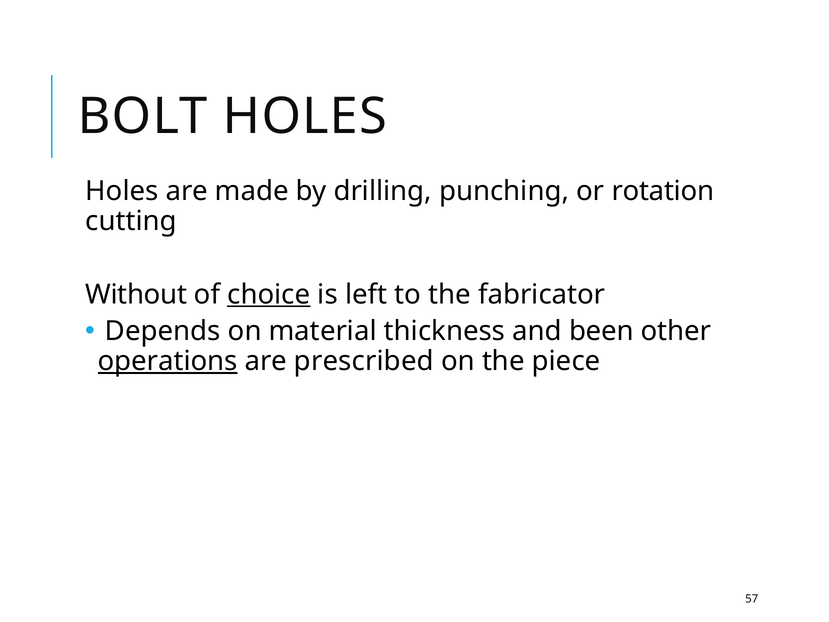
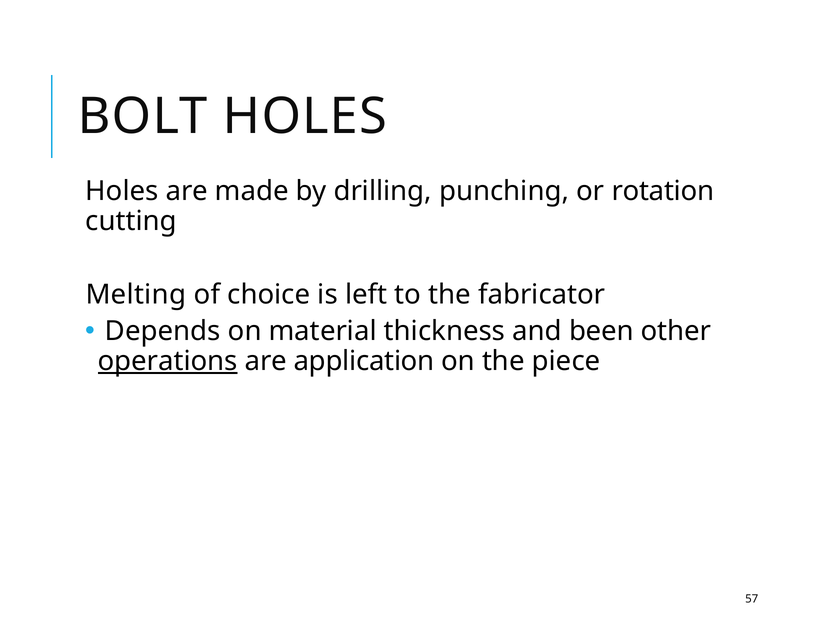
Without: Without -> Melting (136, 294)
choice underline: present -> none (269, 294)
prescribed: prescribed -> application (364, 361)
